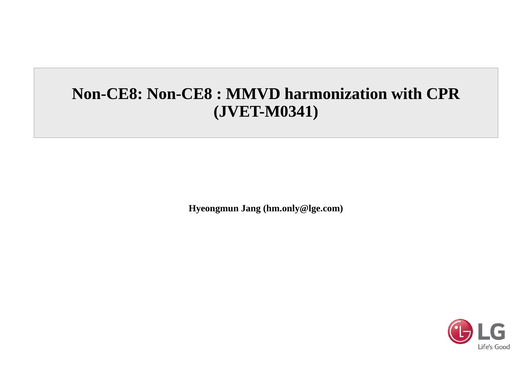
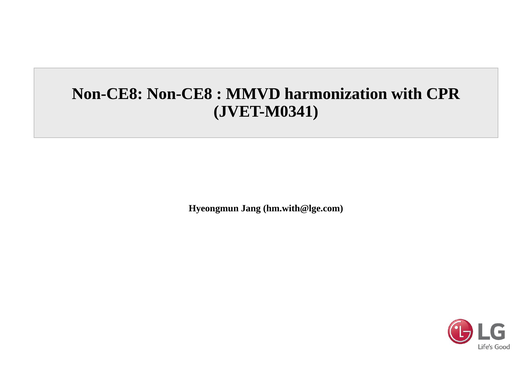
hm.only@lge.com: hm.only@lge.com -> hm.with@lge.com (303, 209)
